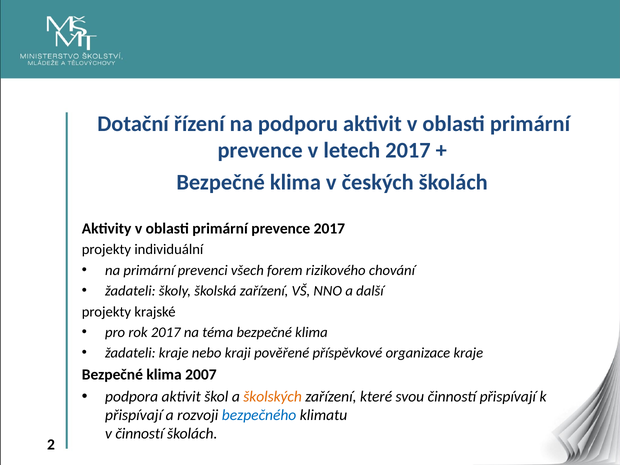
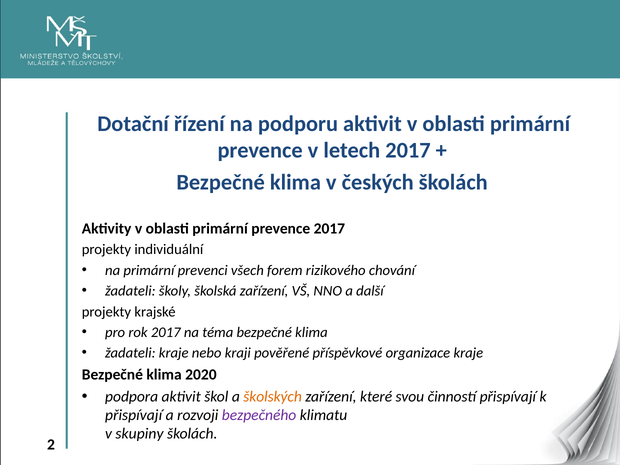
2007: 2007 -> 2020 (201, 375)
bezpečného colour: blue -> purple (259, 415)
v činností: činností -> skupiny (139, 434)
